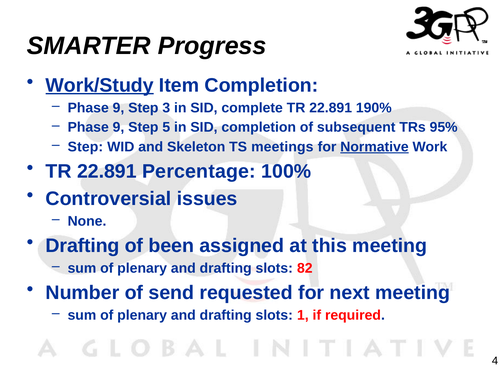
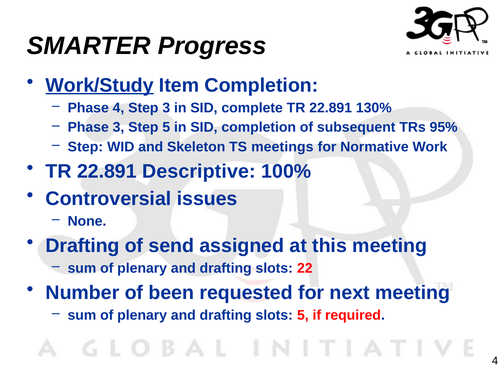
9: 9 -> 4 (118, 108)
190%: 190% -> 130% (374, 108)
9: 9 -> 3 (118, 127)
Normative underline: present -> none (374, 147)
Percentage: Percentage -> Descriptive (199, 171)
been: been -> send (171, 246)
82: 82 -> 22 (305, 268)
send: send -> been (171, 293)
slots 1: 1 -> 5 (303, 315)
